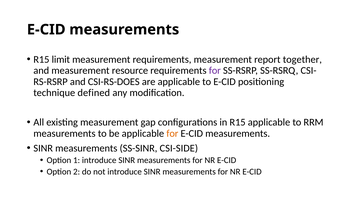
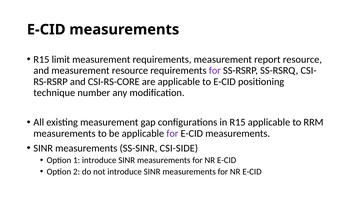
report together: together -> resource (302, 60)
CSI-RS-DOES: CSI-RS-DOES -> CSI-RS-CORE (114, 82)
defined: defined -> number (94, 93)
for colour: orange -> purple (172, 133)
